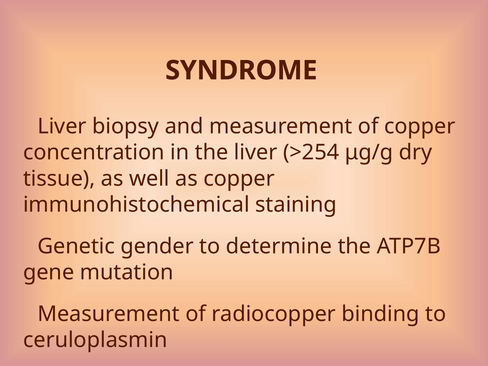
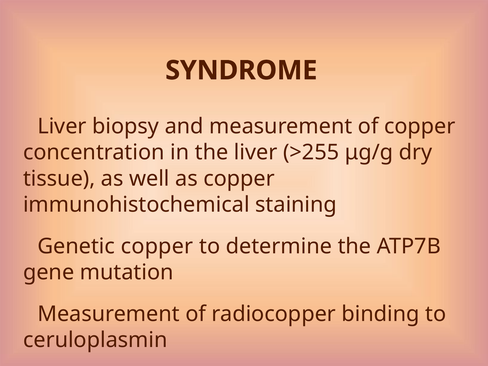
>254: >254 -> >255 (311, 152)
Genetic gender: gender -> copper (157, 246)
